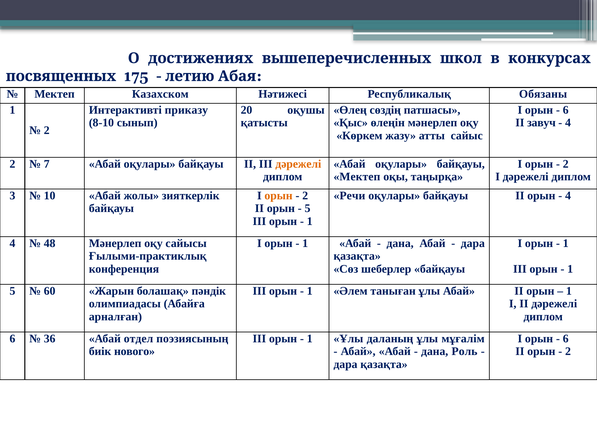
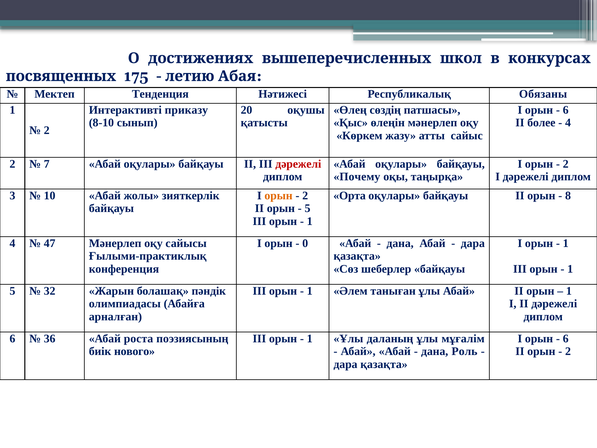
Казахском: Казахском -> Тенденция (160, 94)
завуч: завуч -> более (541, 123)
дәрежелі colour: orange -> red (298, 164)
Мектеп: Мектеп -> Почему (357, 177)
Речи: Речи -> Орта (350, 196)
4: 4 -> 8 (568, 196)
48: 48 -> 47 (50, 243)
1: 1 -> 0 (305, 243)
60: 60 -> 32 (50, 291)
отдел: отдел -> роста (138, 338)
